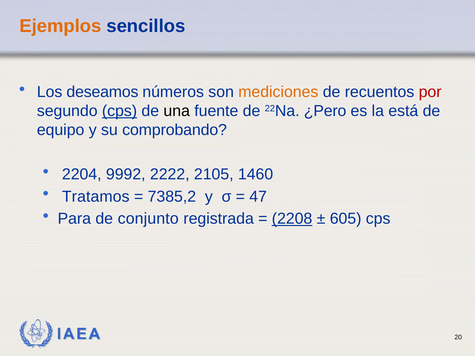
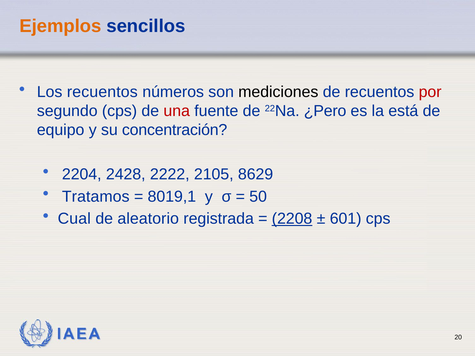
Los deseamos: deseamos -> recuentos (102, 92)
mediciones colour: orange -> black (278, 92)
cps underline: present -> none (120, 111)
una colour: black -> red (177, 111)
comprobando: comprobando -> concentración (175, 130)
9992: 9992 -> 2428 (126, 174)
1460: 1460 -> 8629 (256, 174)
7385,2: 7385,2 -> 8019,1 (172, 197)
47: 47 -> 50 (258, 197)
Para: Para -> Cual (74, 219)
conjunto: conjunto -> aleatorio (148, 219)
605: 605 -> 601 (346, 219)
